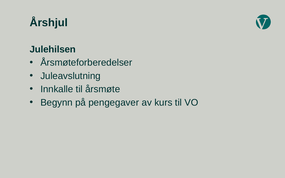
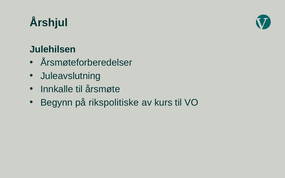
pengegaver: pengegaver -> rikspolitiske (114, 103)
